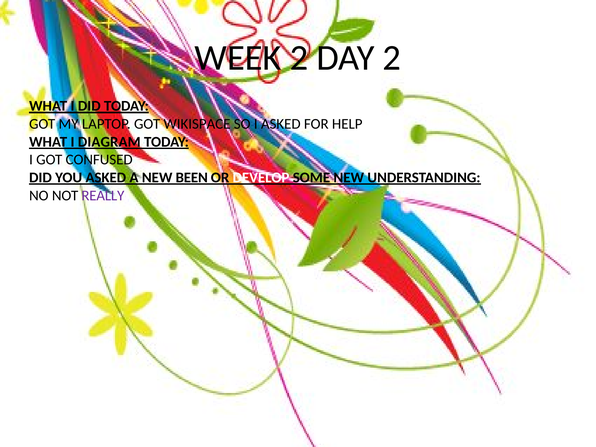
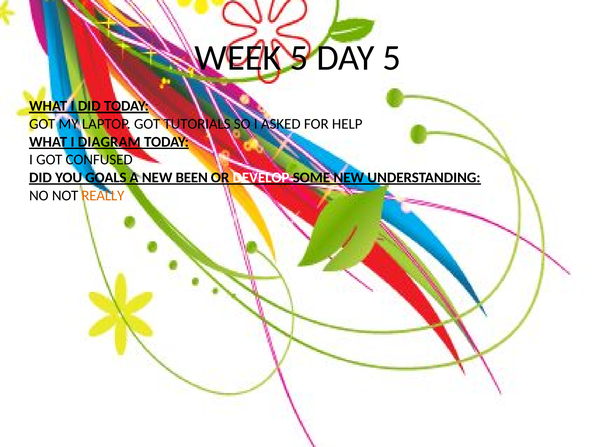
WEEK 2: 2 -> 5 (299, 58)
DAY 2: 2 -> 5 (392, 58)
WIKISPACE: WIKISPACE -> TUTORIALS (197, 124)
YOU ASKED: ASKED -> GOALS (106, 178)
REALLY colour: purple -> orange (103, 195)
